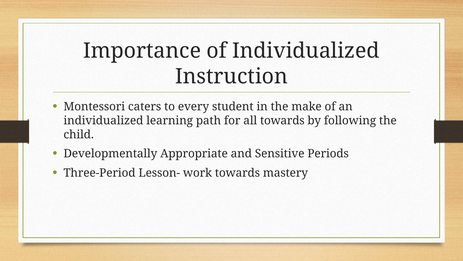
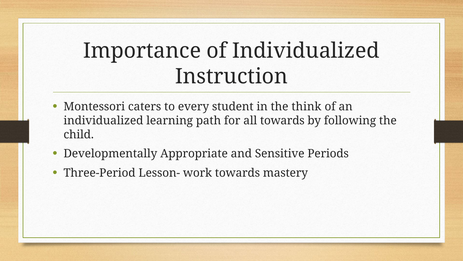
make: make -> think (306, 107)
